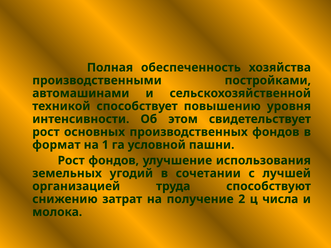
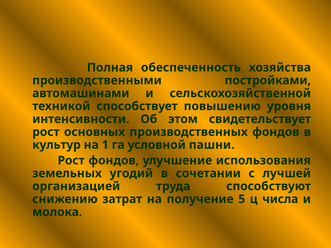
формат: формат -> культур (57, 145)
2: 2 -> 5 (242, 199)
